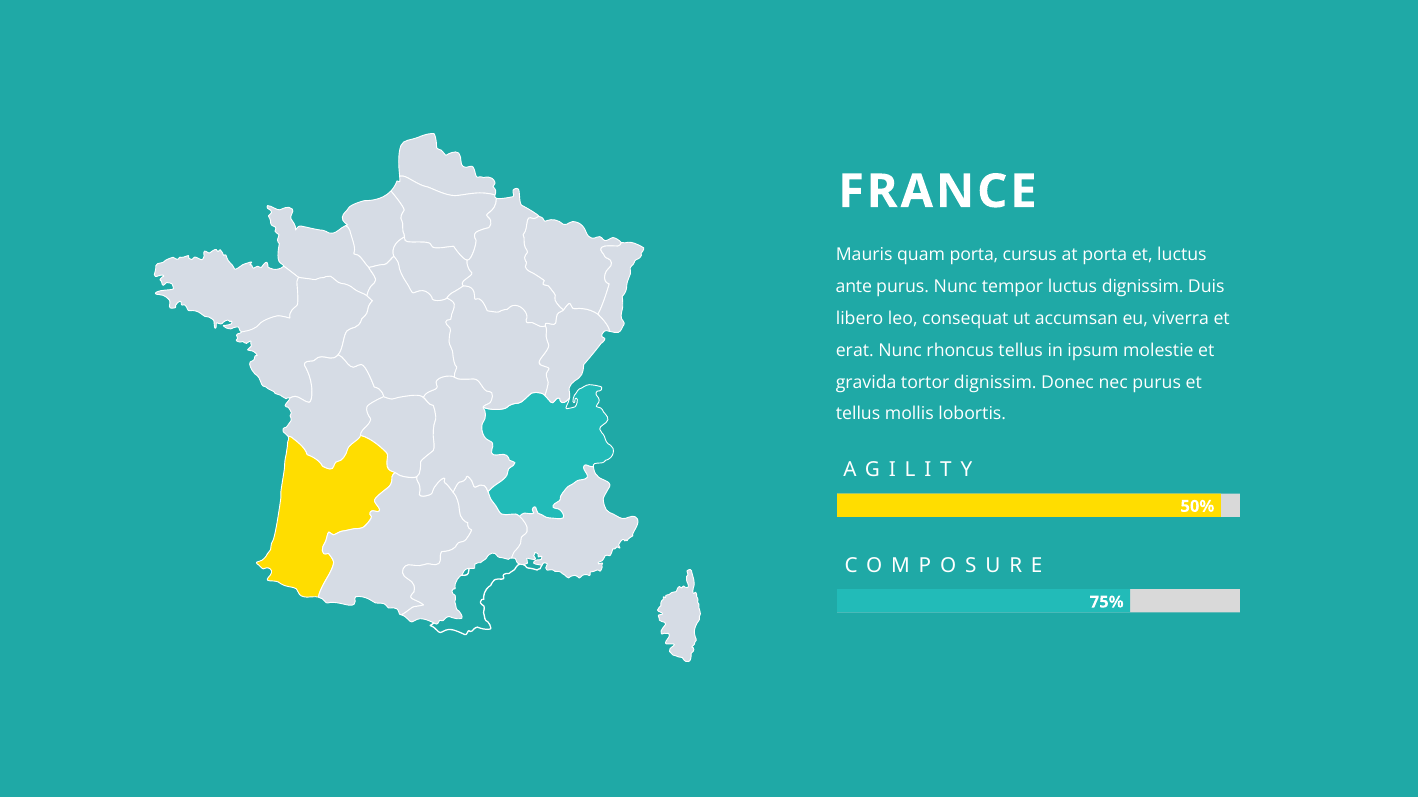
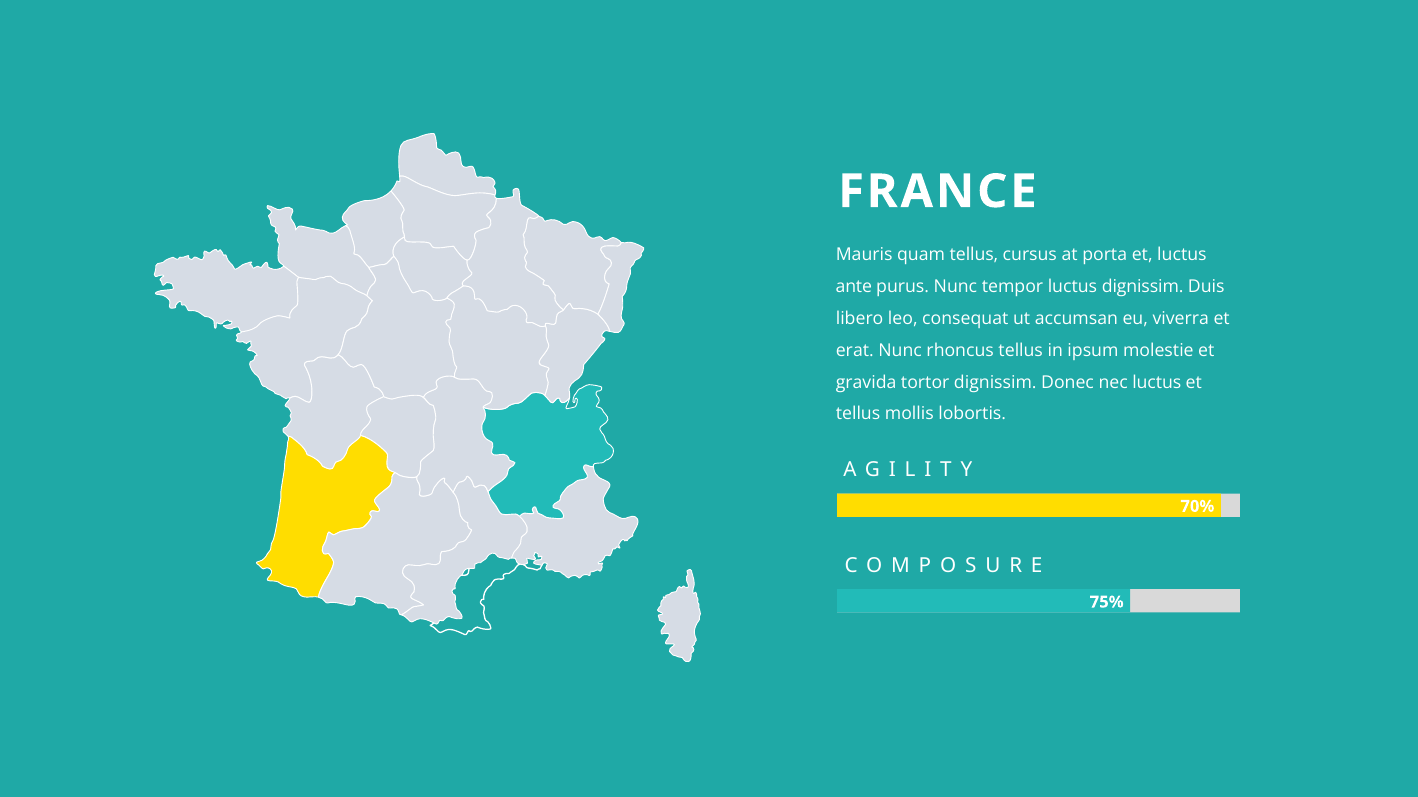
quam porta: porta -> tellus (974, 255)
nec purus: purus -> luctus (1157, 383)
50%: 50% -> 70% (1197, 507)
